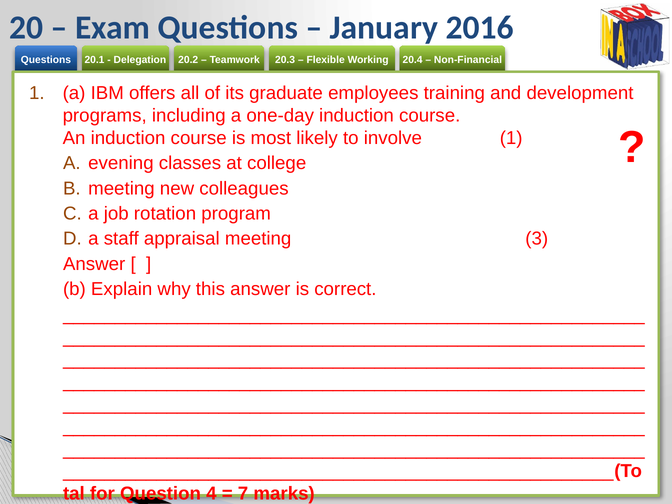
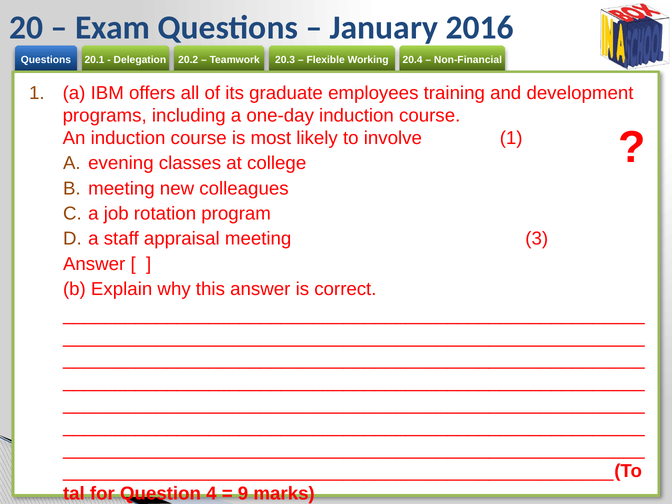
7: 7 -> 9 (243, 494)
